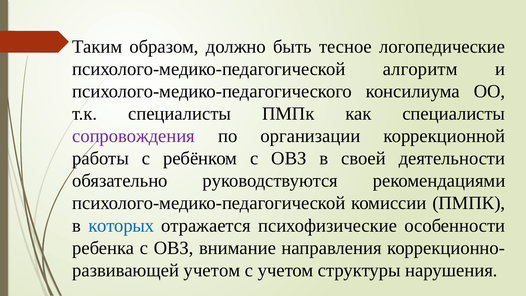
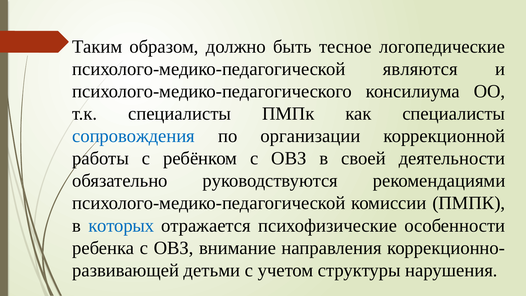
алгоритм: алгоритм -> являются (420, 69)
сопровождения colour: purple -> blue (134, 136)
учетом: учетом -> детьми (212, 270)
